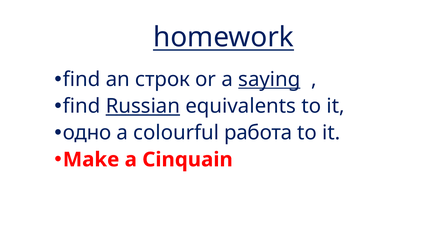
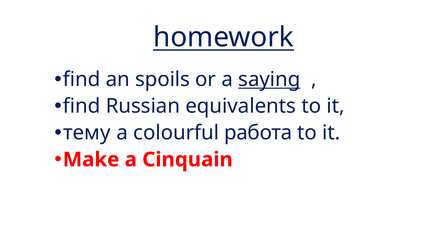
строк: строк -> spoils (163, 80)
Russian underline: present -> none (143, 106)
одно: одно -> тему (87, 133)
